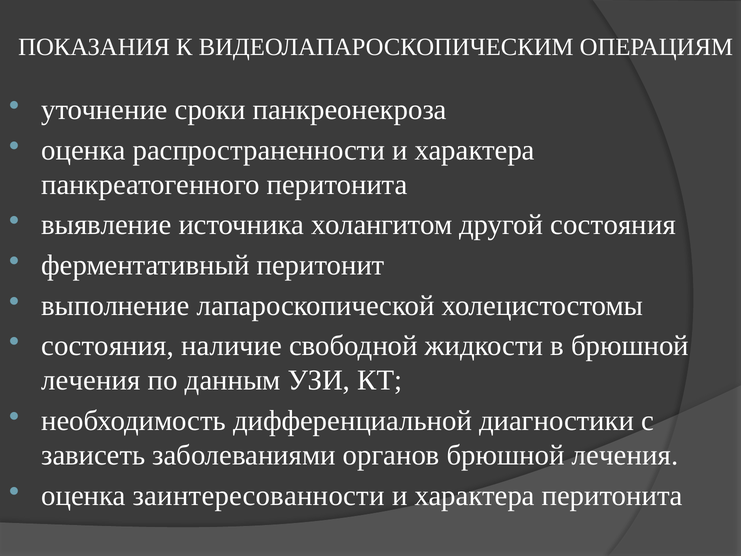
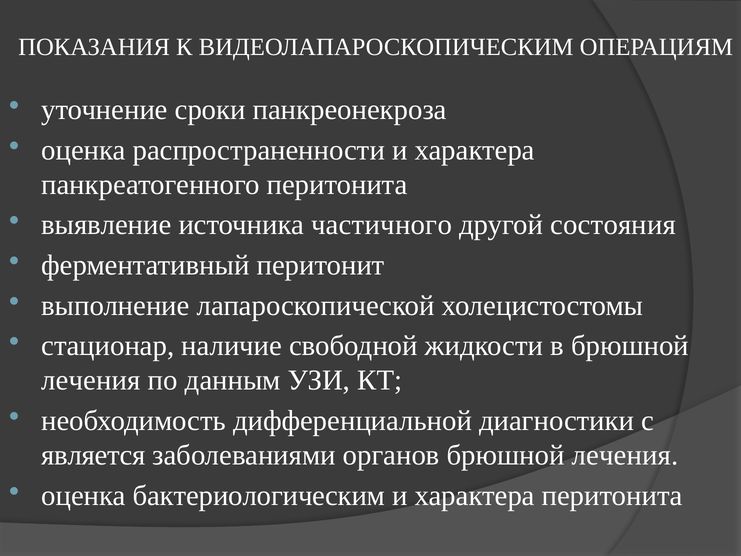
холангитом: холангитом -> частичного (382, 225)
состояния: состояния -> стационар (108, 346)
зависеть: зависеть -> является (93, 455)
заинтересованности: заинтересованности -> бактериологическим (259, 495)
